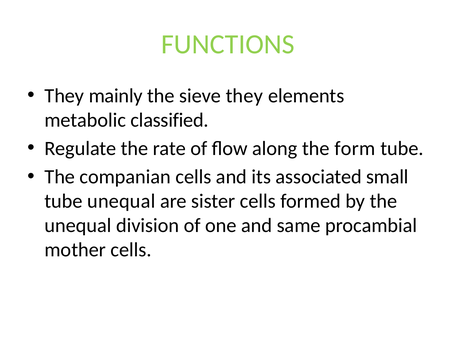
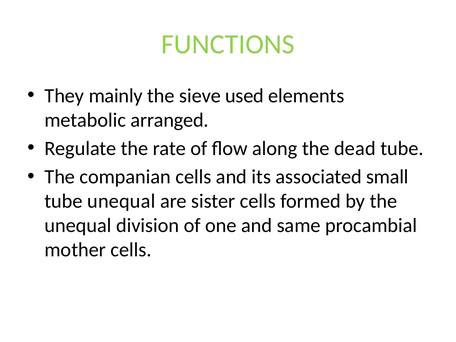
sieve they: they -> used (245, 96)
classified: classified -> arranged (170, 120)
form: form -> dead (355, 148)
